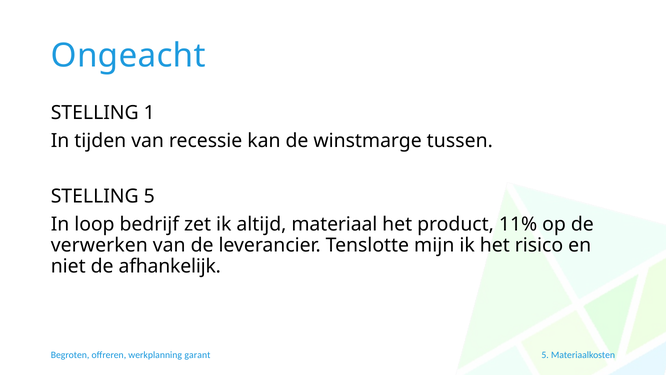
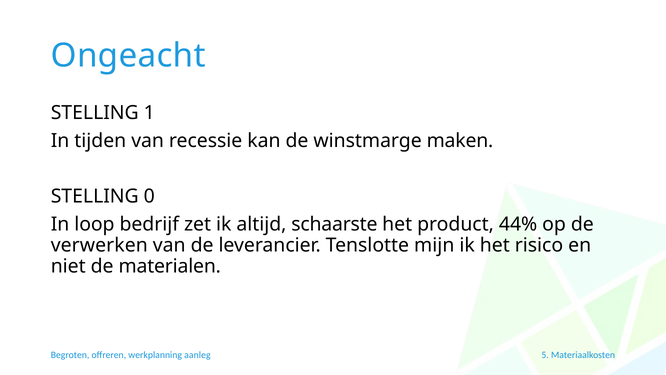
tussen: tussen -> maken (460, 140)
STELLING 5: 5 -> 0 (149, 196)
materiaal: materiaal -> schaarste (334, 224)
11%: 11% -> 44% (518, 224)
afhankelijk: afhankelijk -> materialen (170, 266)
garant: garant -> aanleg (197, 355)
